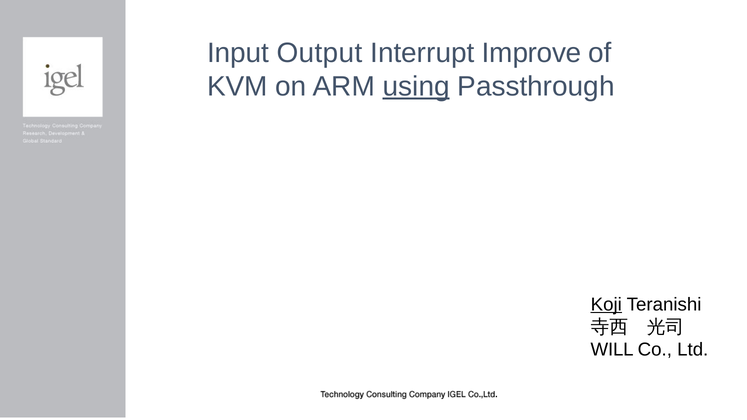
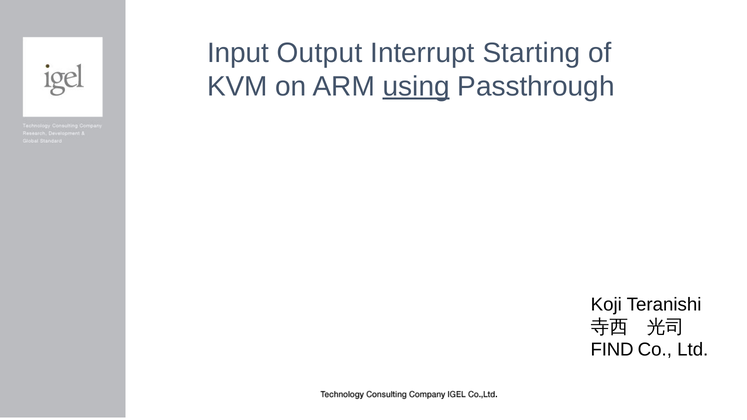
Improve: Improve -> Starting (531, 53)
Koji underline: present -> none (606, 305)
WILL: WILL -> FIND (612, 350)
